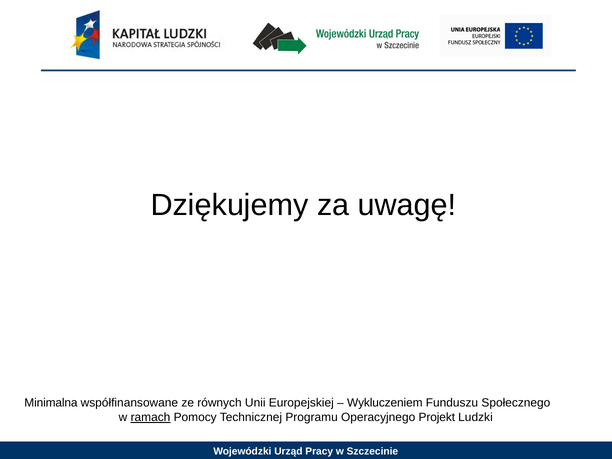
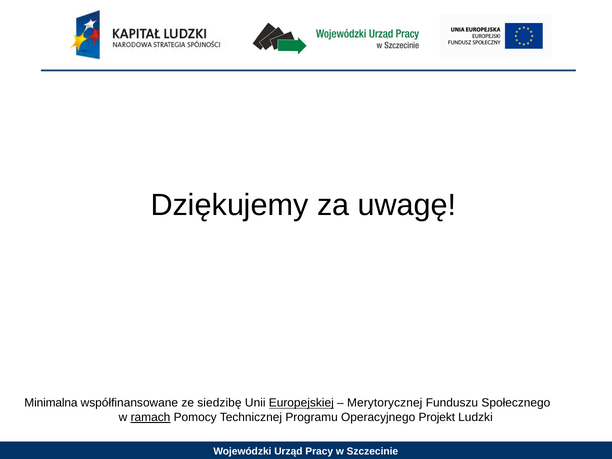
równych: równych -> siedzibę (219, 403)
Europejskiej underline: none -> present (301, 403)
Wykluczeniem: Wykluczeniem -> Merytorycznej (385, 403)
